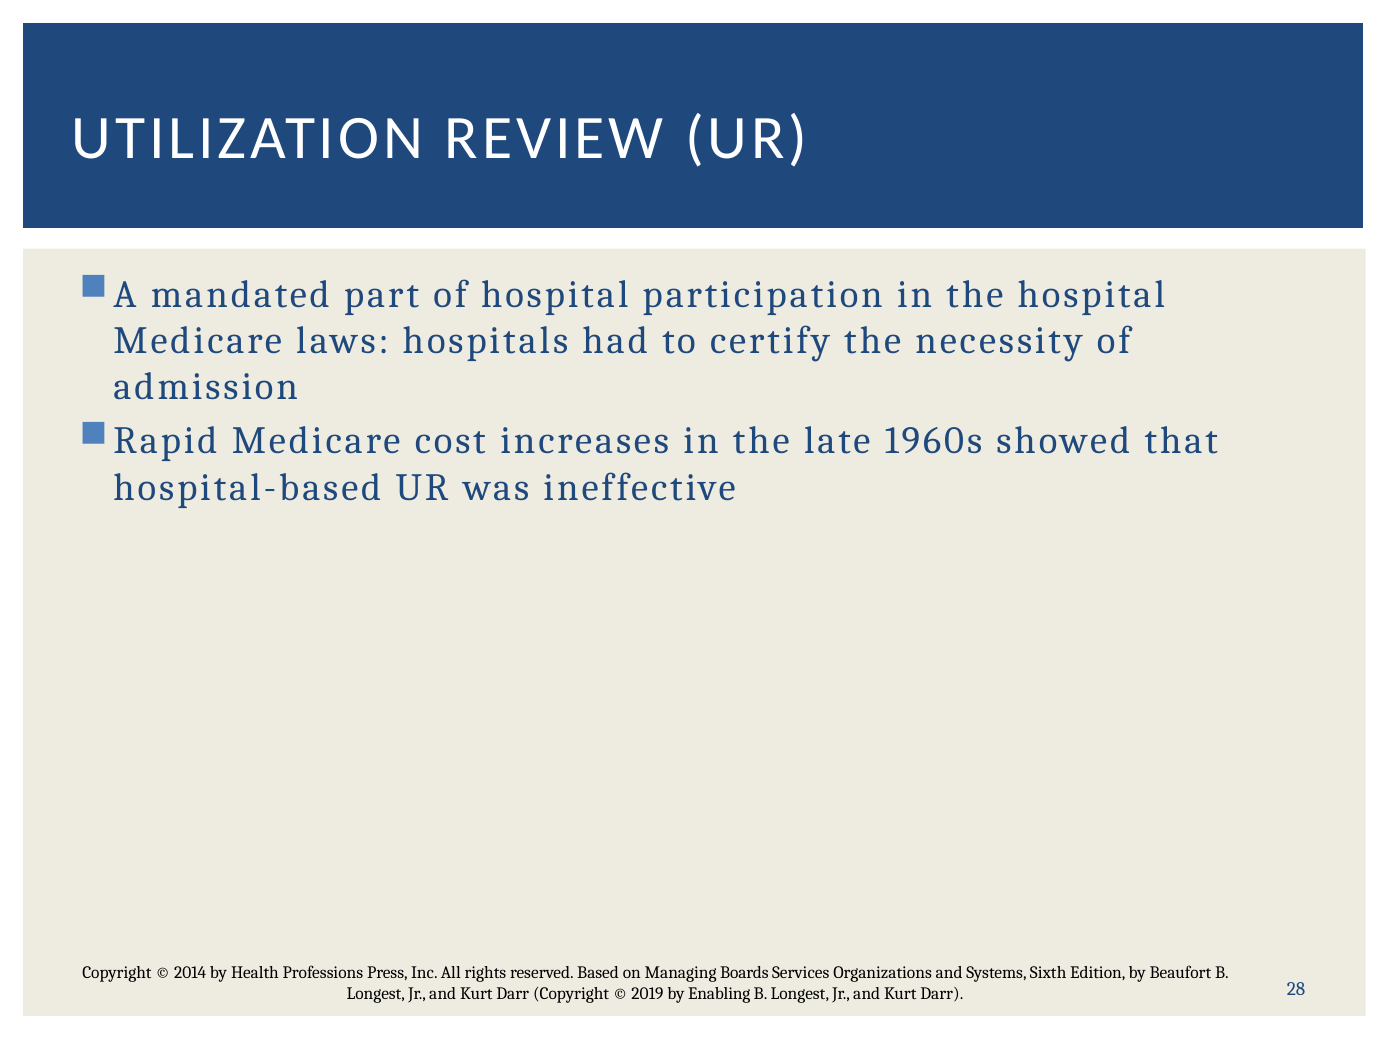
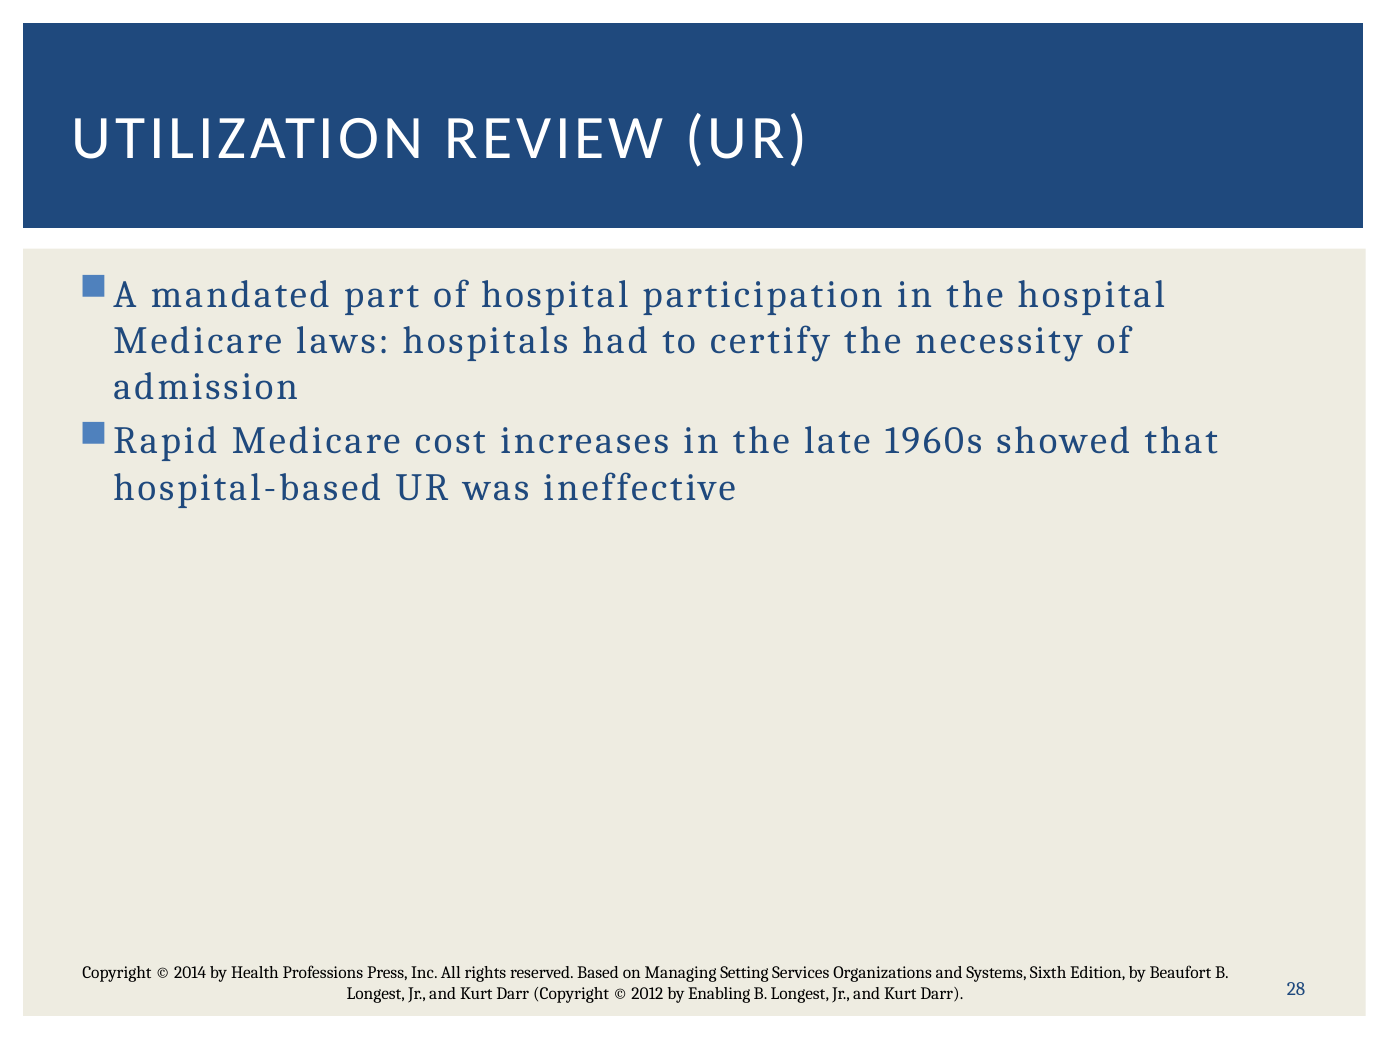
Boards: Boards -> Setting (744, 973)
2019: 2019 -> 2012 (647, 994)
